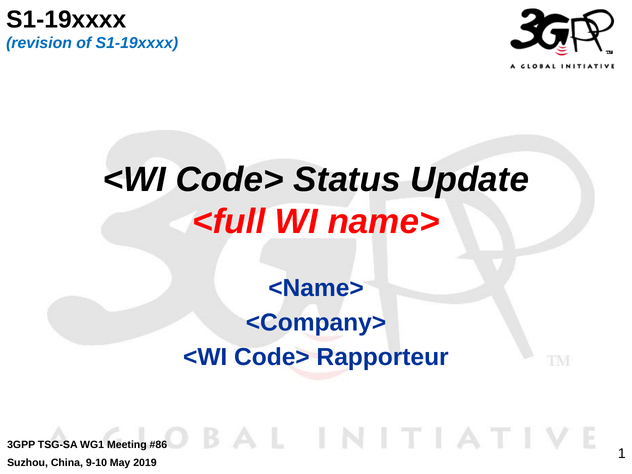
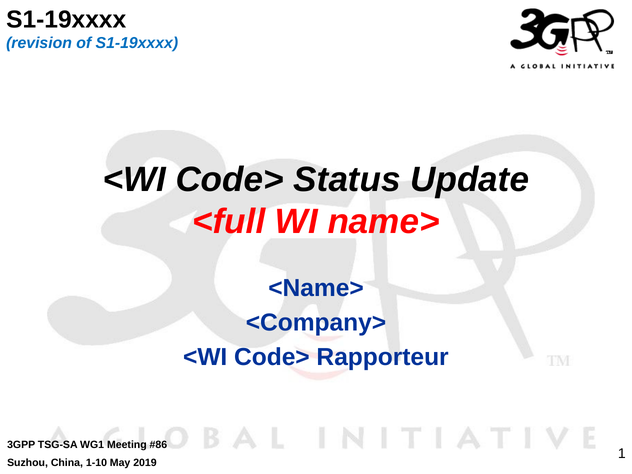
9-10: 9-10 -> 1-10 (96, 463)
